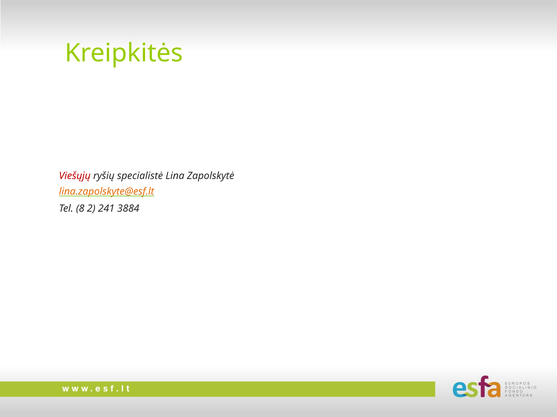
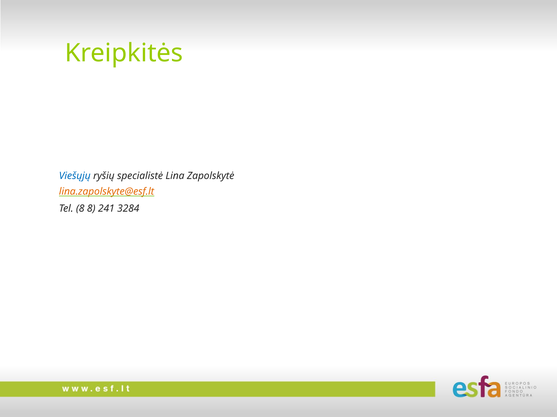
Viešųjų colour: red -> blue (75, 176)
8 2: 2 -> 8 (91, 209)
3884: 3884 -> 3284 (128, 209)
